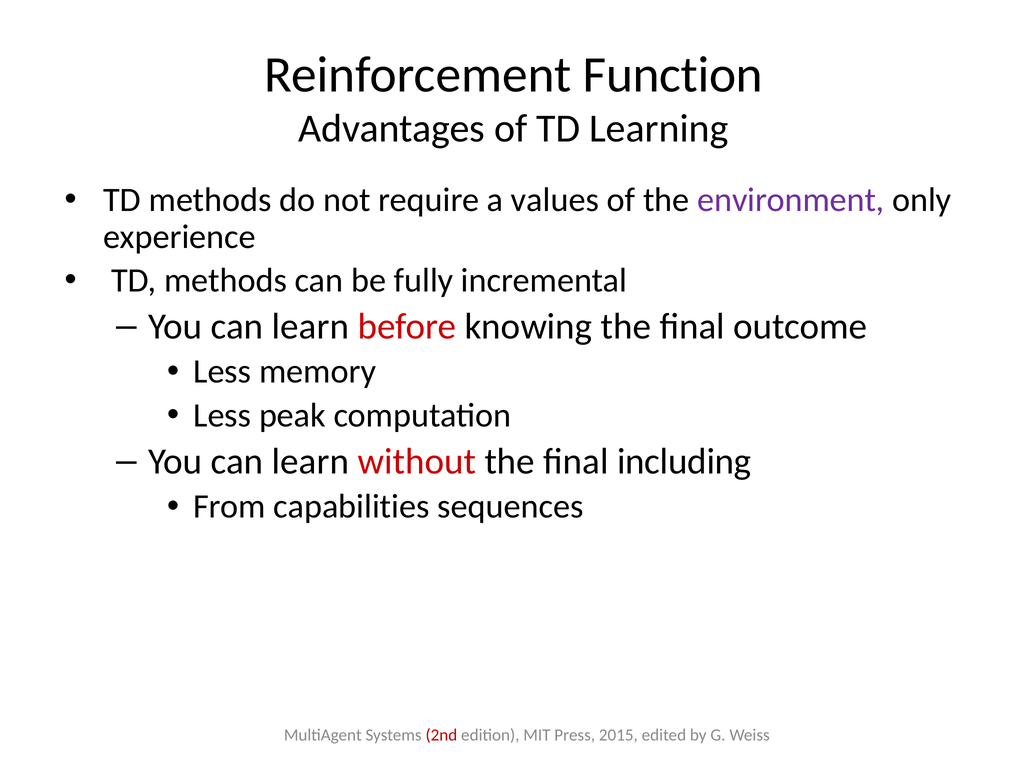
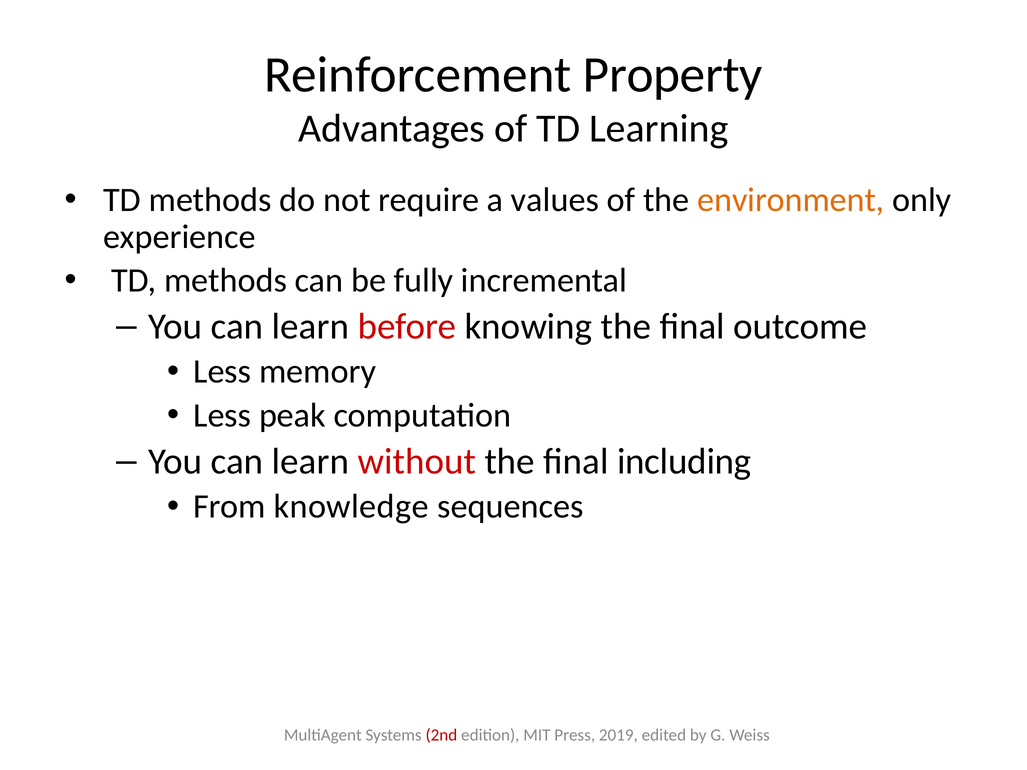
Function: Function -> Property (673, 75)
environment colour: purple -> orange (791, 200)
capabilities: capabilities -> knowledge (351, 507)
2015: 2015 -> 2019 (618, 735)
